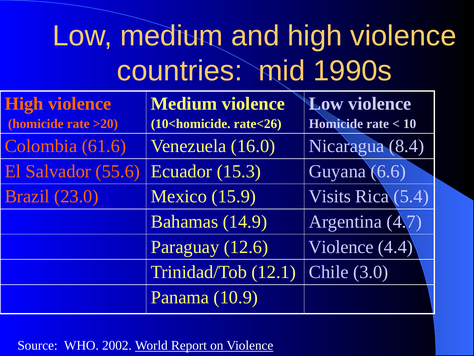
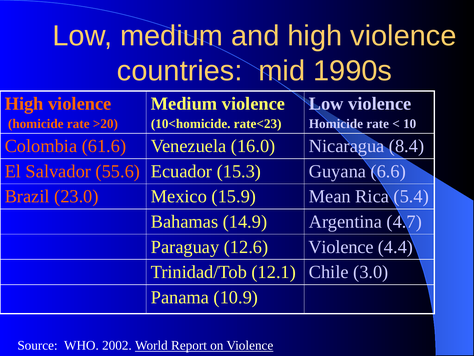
rate<26: rate<26 -> rate<23 (258, 124)
Visits: Visits -> Mean (330, 196)
